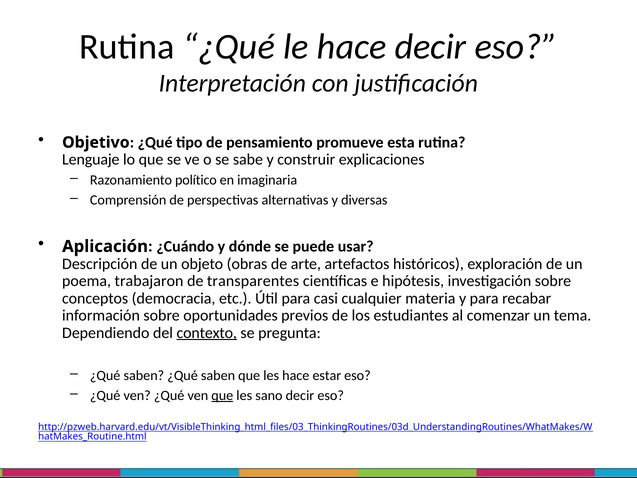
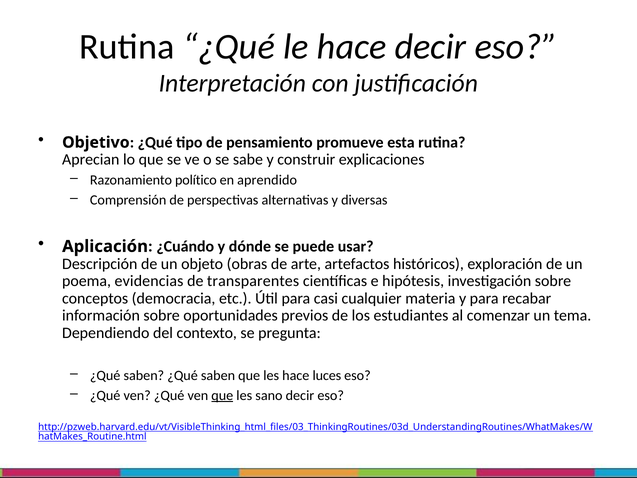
Lenguaje: Lenguaje -> Aprecian (91, 160)
imaginaria: imaginaria -> aprendido (267, 180)
trabajaron: trabajaron -> evidencias (149, 281)
contexto underline: present -> none (207, 333)
estar: estar -> luces (327, 375)
